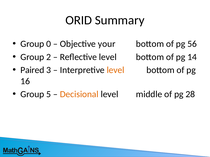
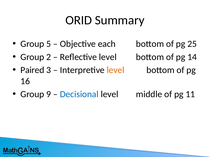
0: 0 -> 5 (49, 44)
your: your -> each (107, 44)
56: 56 -> 25 (192, 44)
5: 5 -> 9 (49, 94)
Decisional colour: orange -> blue (79, 94)
28: 28 -> 11 (190, 94)
